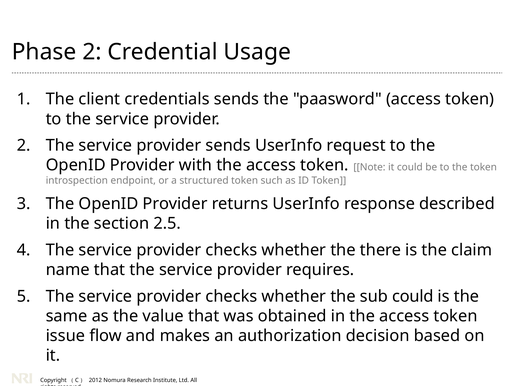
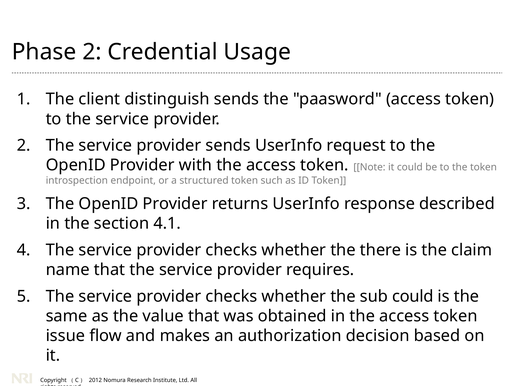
credentials: credentials -> distinguish (167, 99)
2.5: 2.5 -> 4.1 (167, 223)
